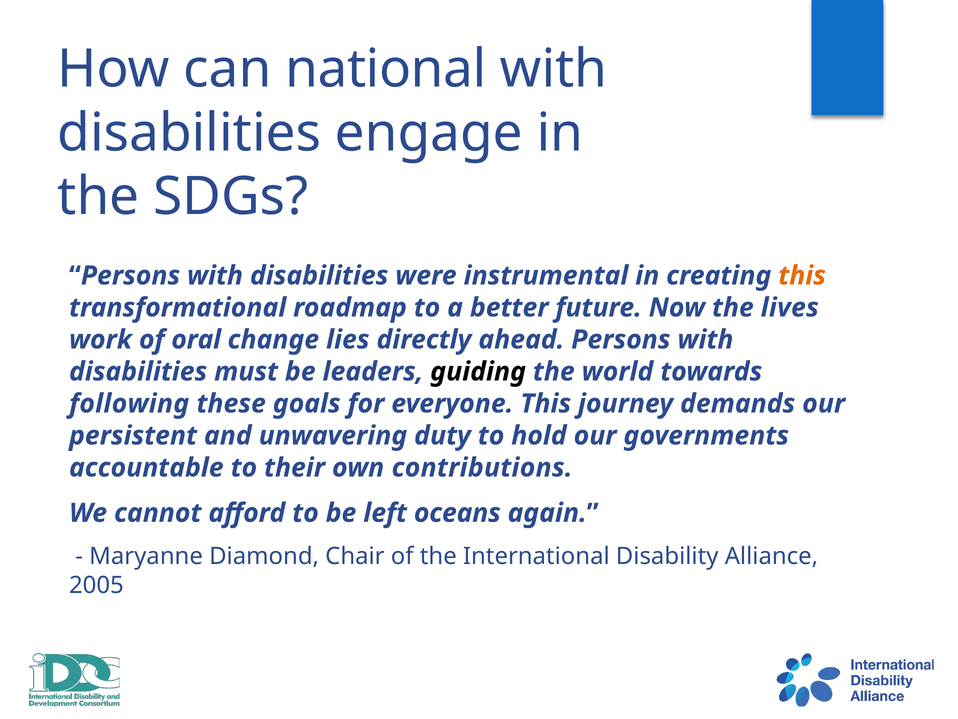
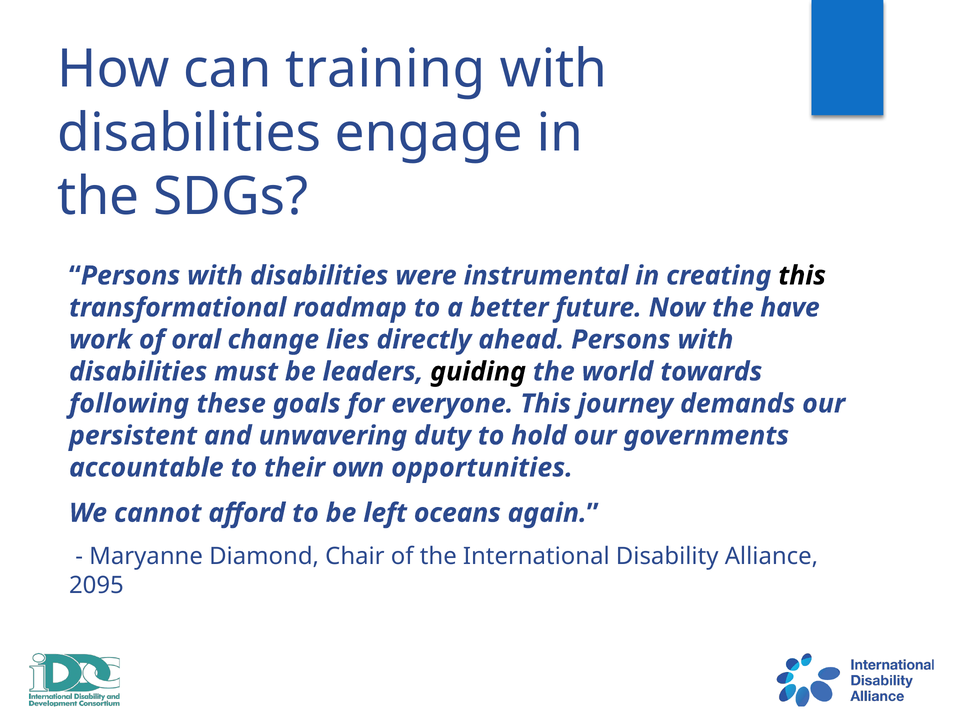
national: national -> training (385, 69)
this colour: orange -> black (802, 275)
lives: lives -> have (790, 307)
contributions: contributions -> opportunities (482, 467)
2005: 2005 -> 2095 (96, 585)
